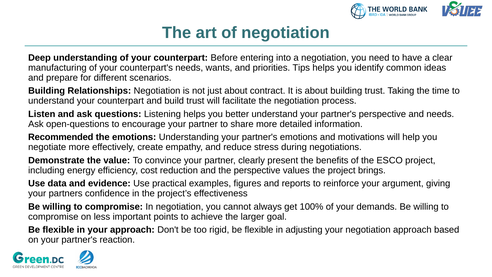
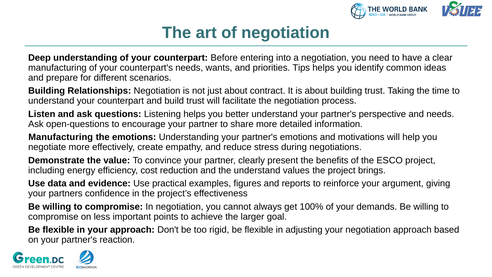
Recommended: Recommended -> Manufacturing (61, 137)
the perspective: perspective -> understand (257, 170)
